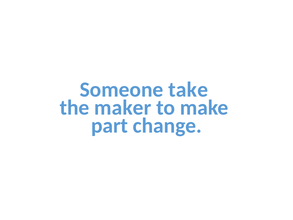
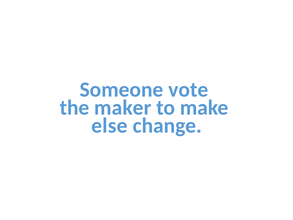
take: take -> vote (188, 90)
part: part -> else (109, 126)
